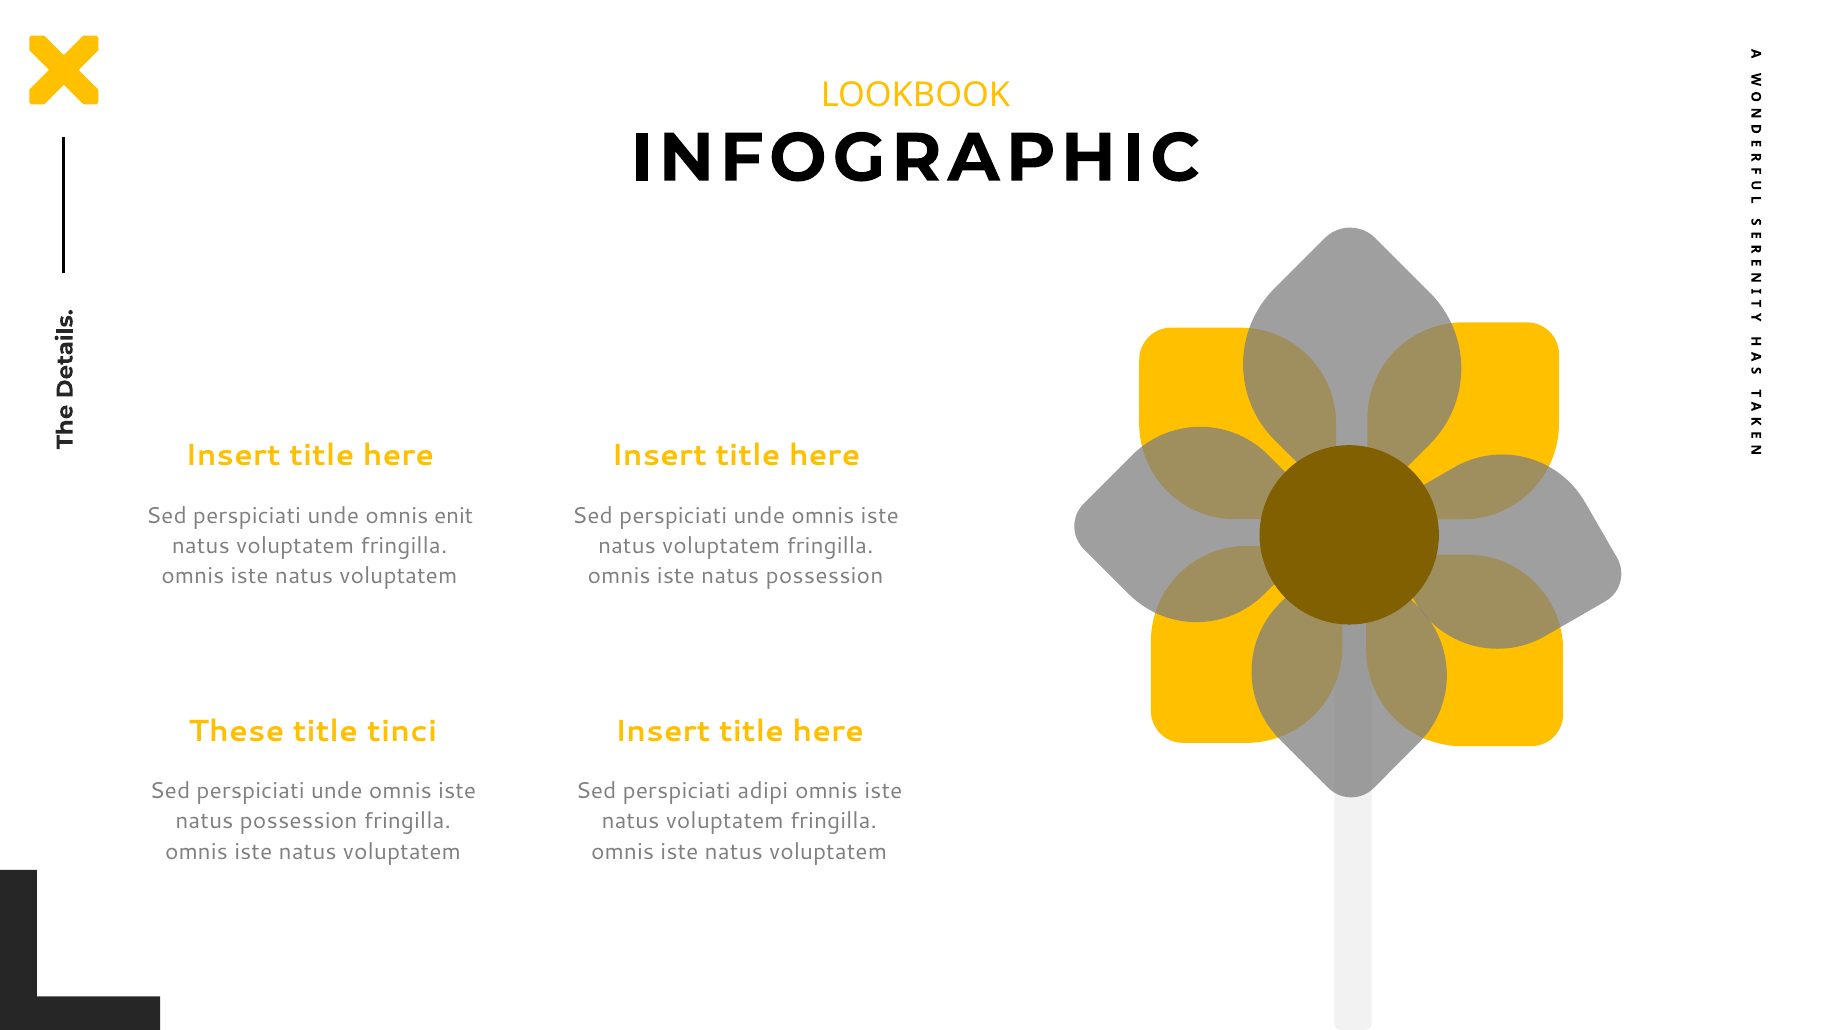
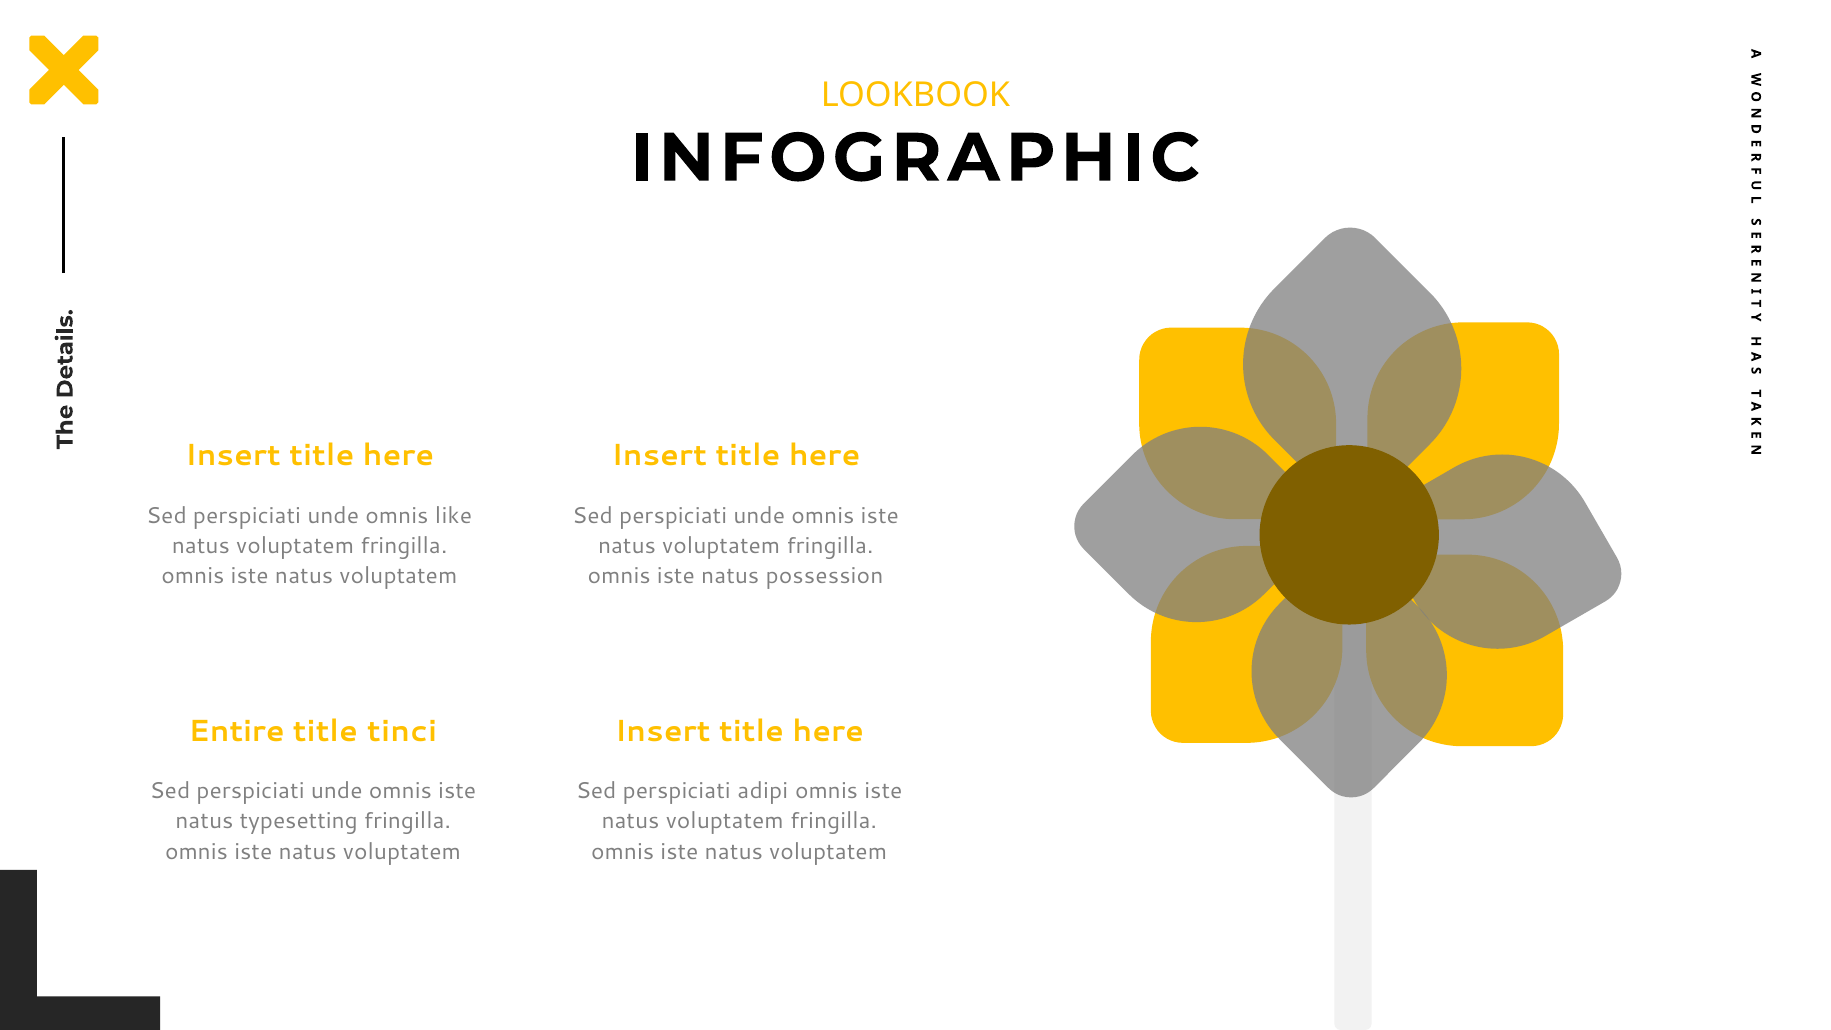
enit: enit -> like (454, 516)
These: These -> Entire (237, 731)
possession: possession -> typesetting (299, 821)
